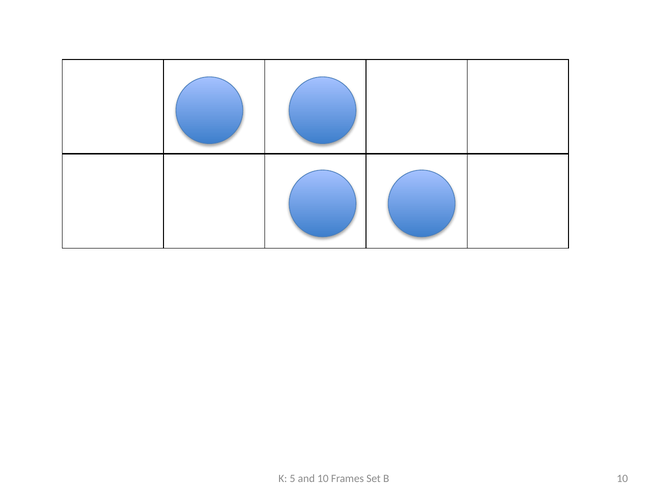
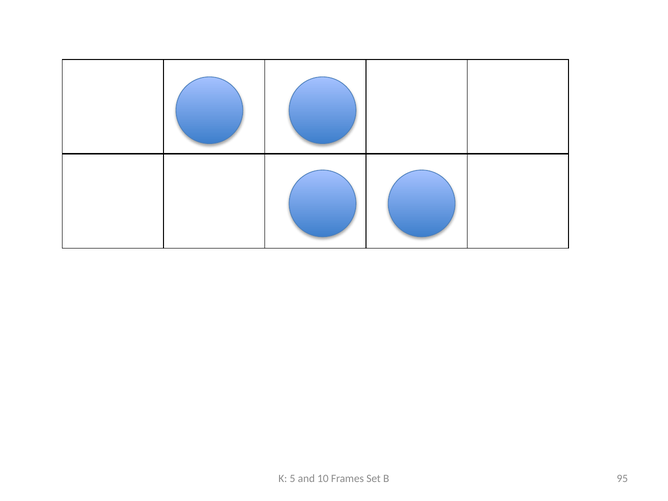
B 10: 10 -> 95 (622, 478)
